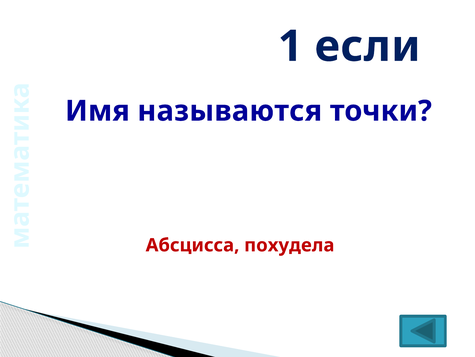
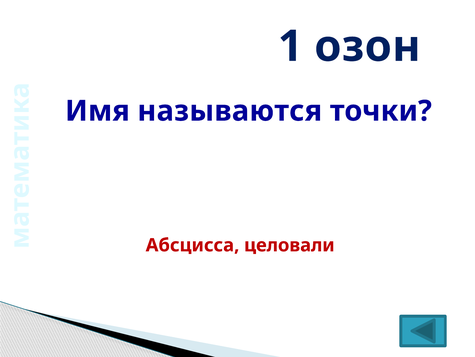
если: если -> озон (368, 46)
похудела: похудела -> целовали (289, 245)
